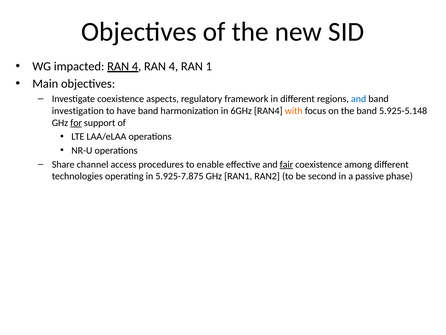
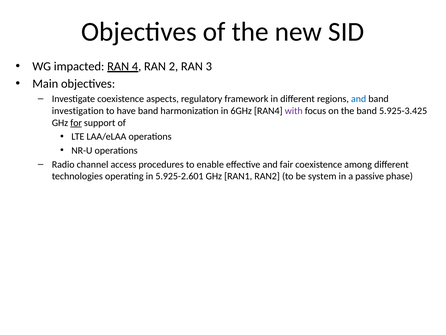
4 RAN 4: 4 -> 2 (173, 66)
1: 1 -> 3 (209, 66)
with colour: orange -> purple (294, 111)
5.925-5.148: 5.925-5.148 -> 5.925-3.425 (403, 111)
Share: Share -> Radio (63, 164)
fair underline: present -> none (286, 164)
5.925-7.875: 5.925-7.875 -> 5.925-2.601 (179, 176)
second: second -> system (322, 176)
